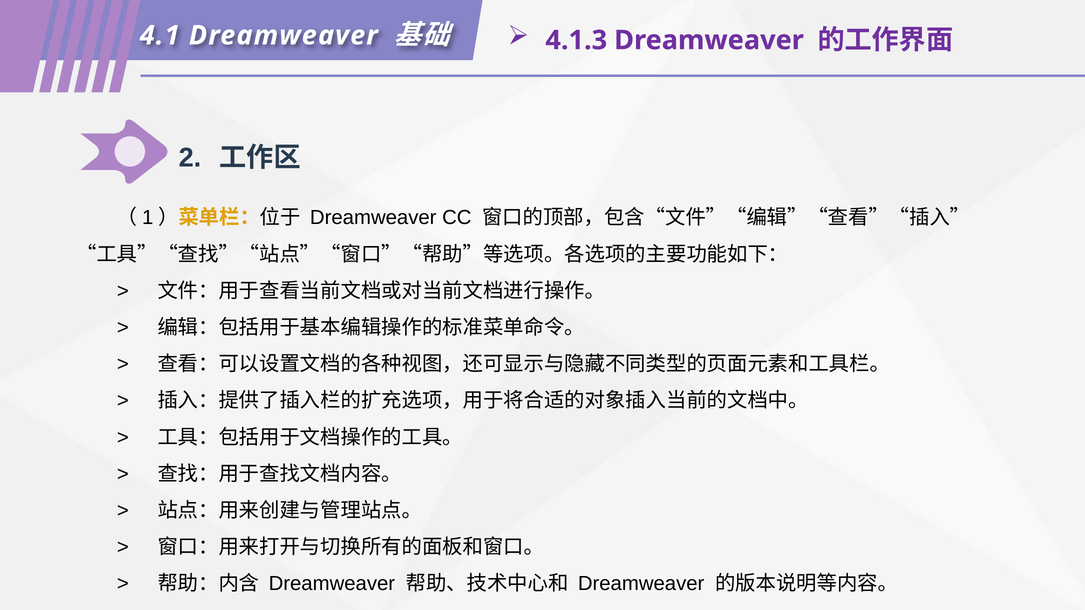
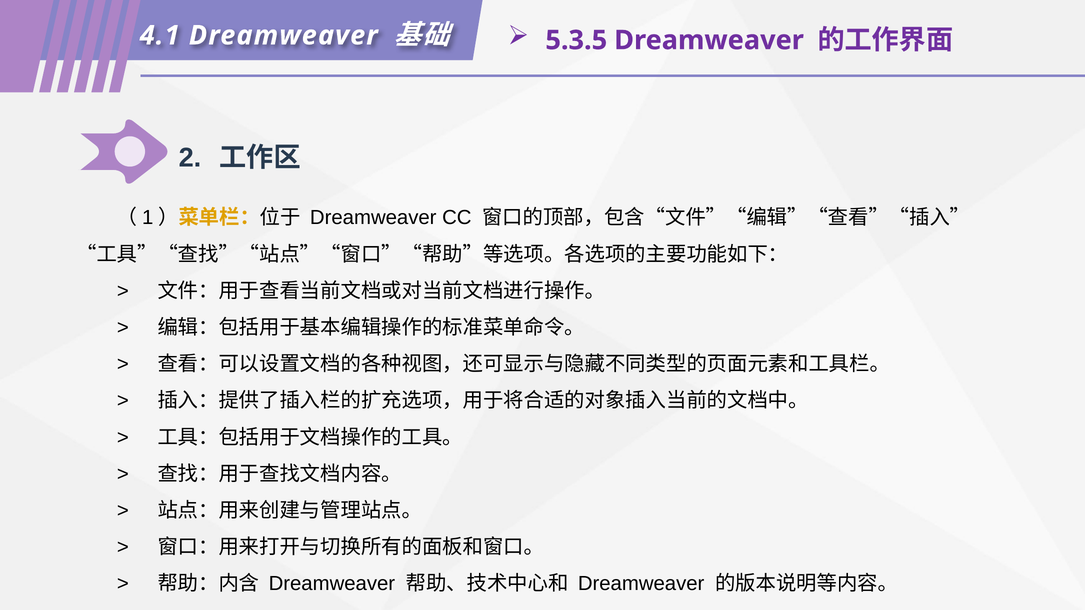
4.1.3: 4.1.3 -> 5.3.5 (576, 40)
